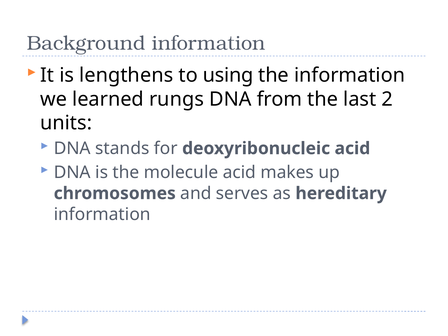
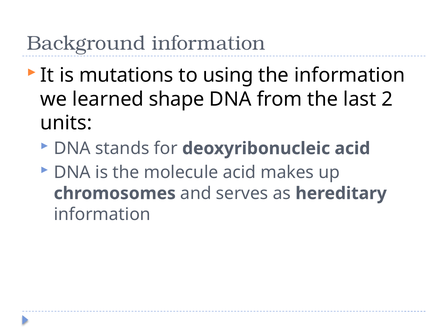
lengthens: lengthens -> mutations (126, 75)
rungs: rungs -> shape (177, 99)
